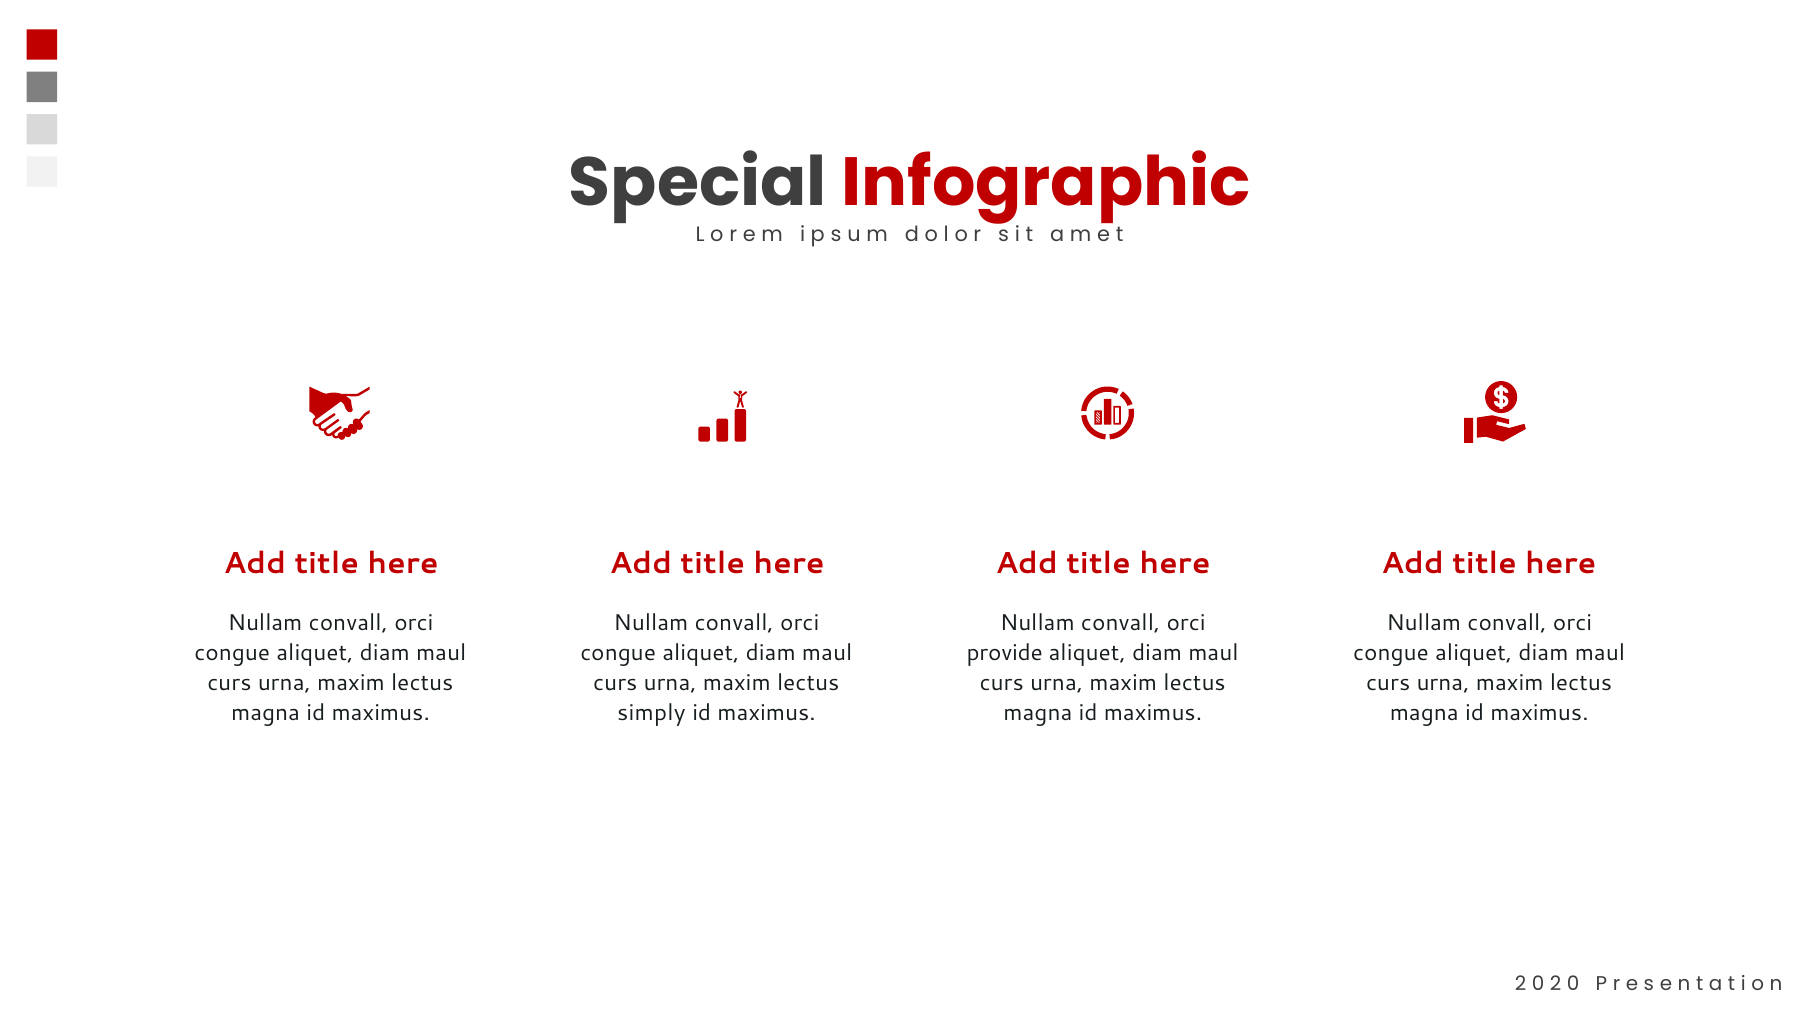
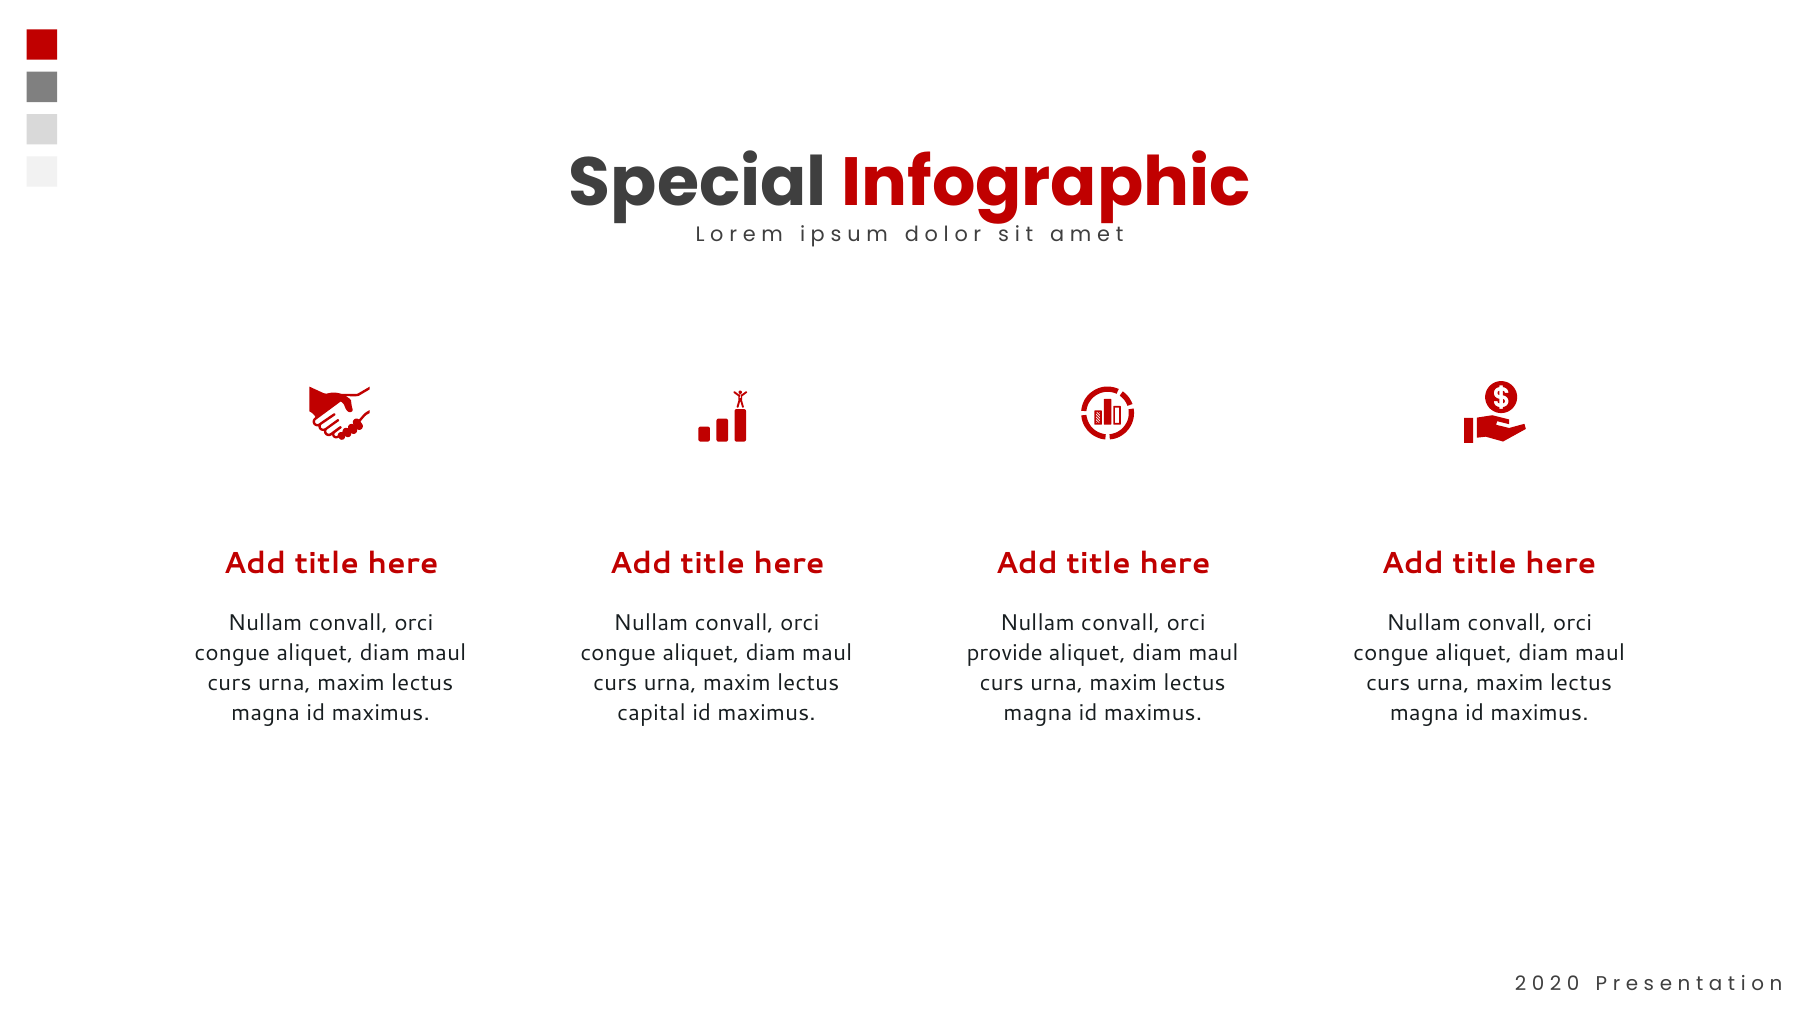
simply: simply -> capital (651, 713)
